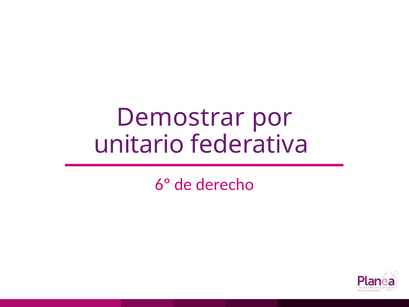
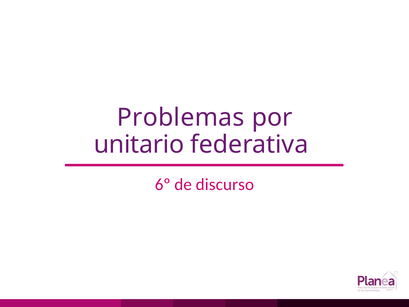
Demostrar: Demostrar -> Problemas (181, 117)
derecho: derecho -> discurso (225, 184)
